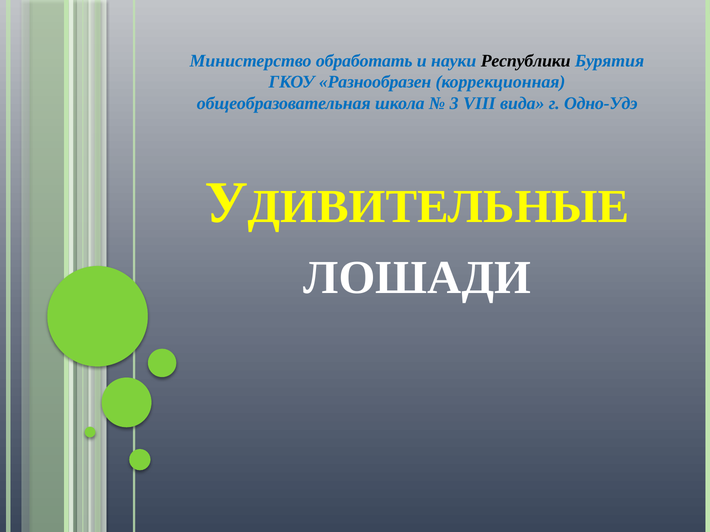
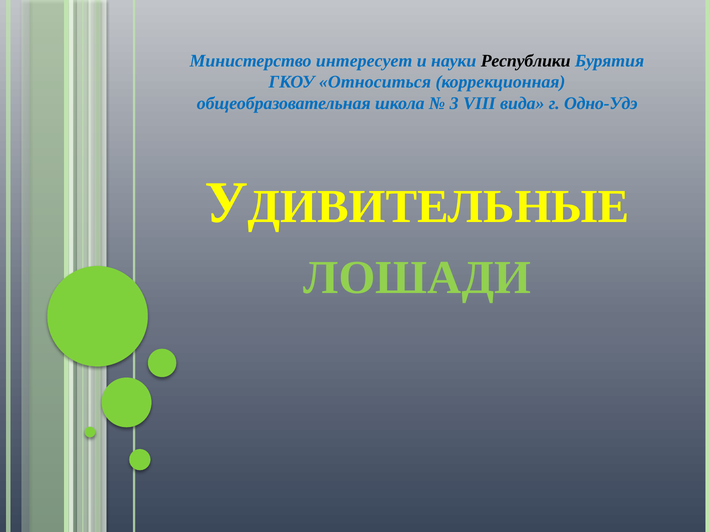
обработать: обработать -> интересует (364, 61)
Разнообразен: Разнообразен -> Относиться (375, 82)
ЛОШАДИ colour: white -> light green (417, 278)
